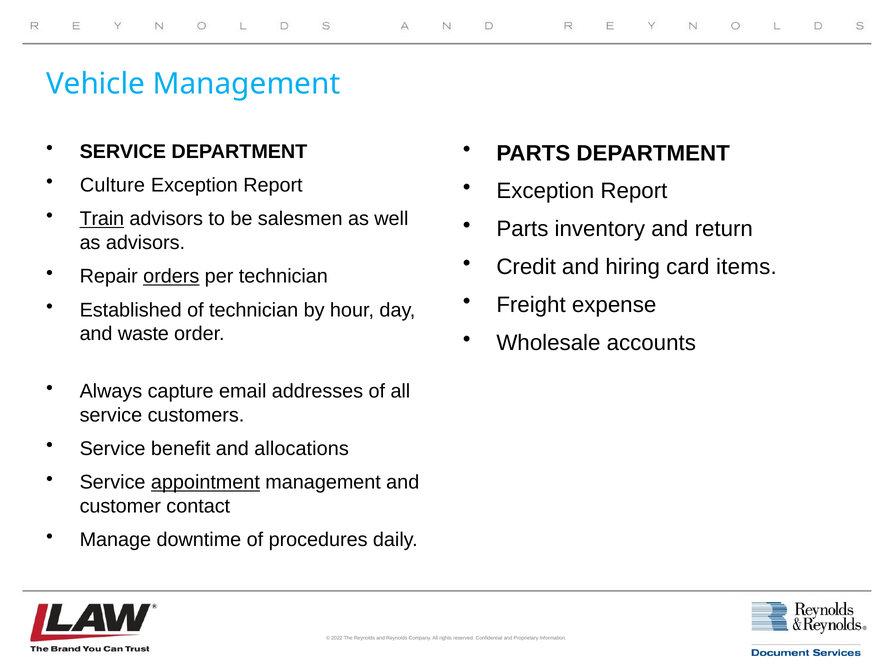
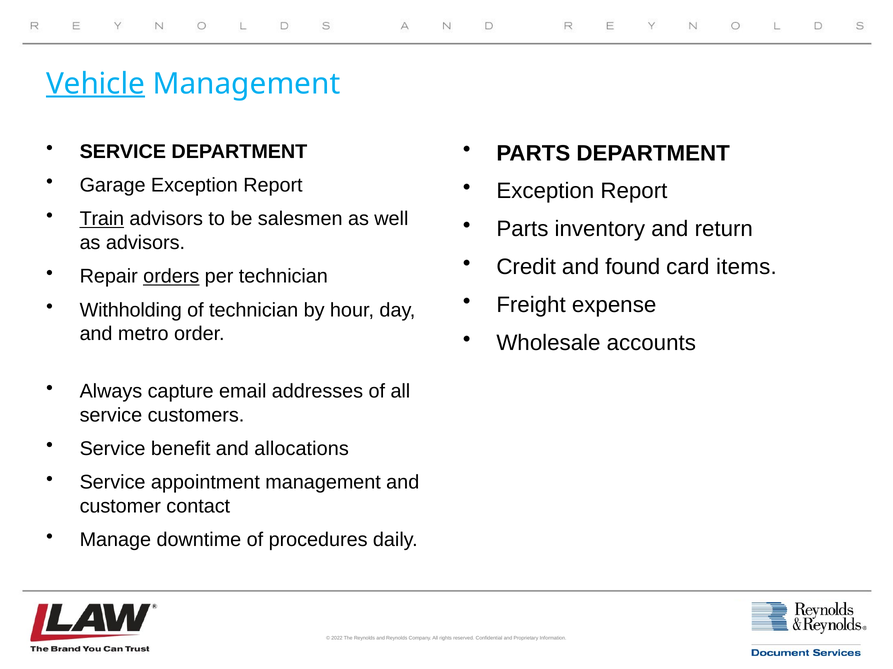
Vehicle underline: none -> present (96, 84)
Culture: Culture -> Garage (113, 185)
hiring: hiring -> found (633, 267)
Established: Established -> Withholding (131, 310)
waste: waste -> metro (143, 334)
appointment underline: present -> none (205, 483)
